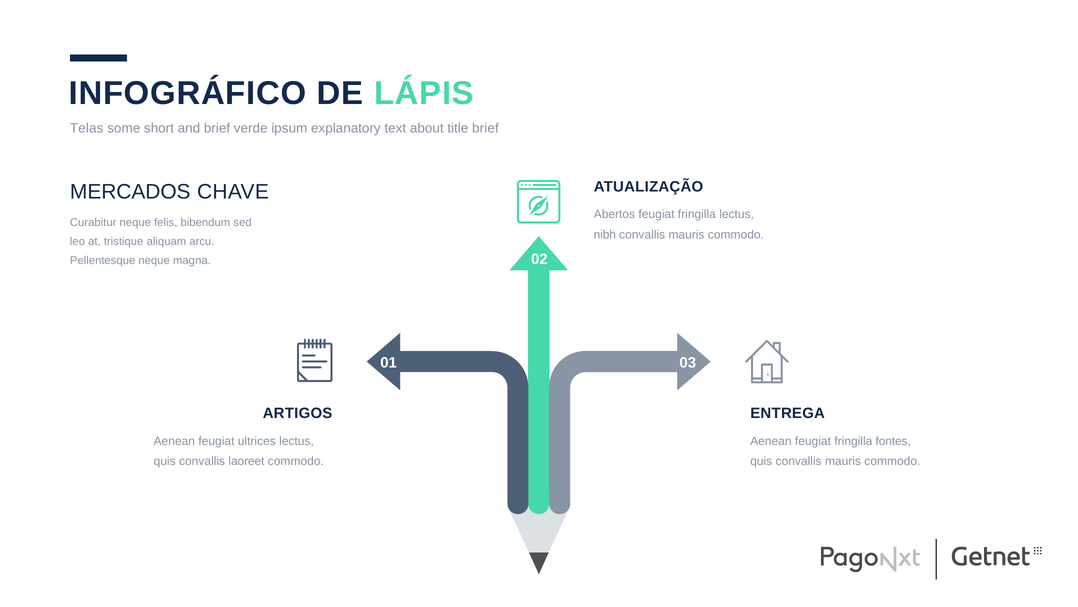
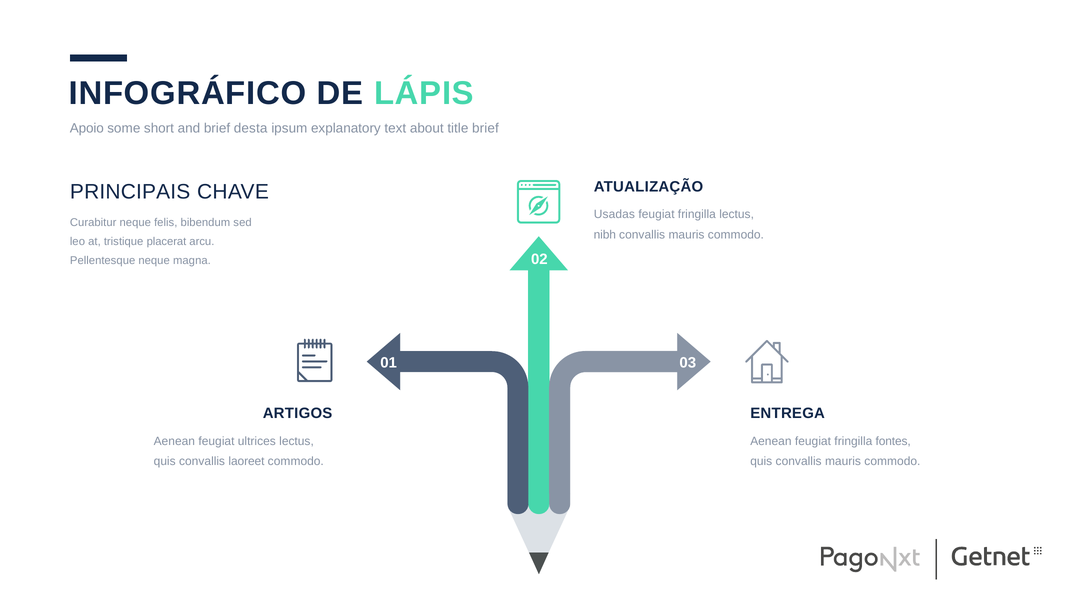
Telas: Telas -> Apoio (87, 128)
verde: verde -> desta (251, 128)
MERCADOS: MERCADOS -> PRINCIPAIS (130, 192)
Abertos: Abertos -> Usadas (614, 214)
aliquam: aliquam -> placerat (166, 241)
